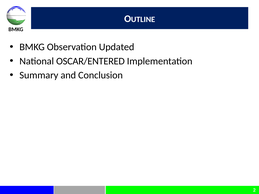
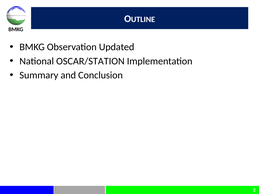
OSCAR/ENTERED: OSCAR/ENTERED -> OSCAR/STATION (90, 61)
